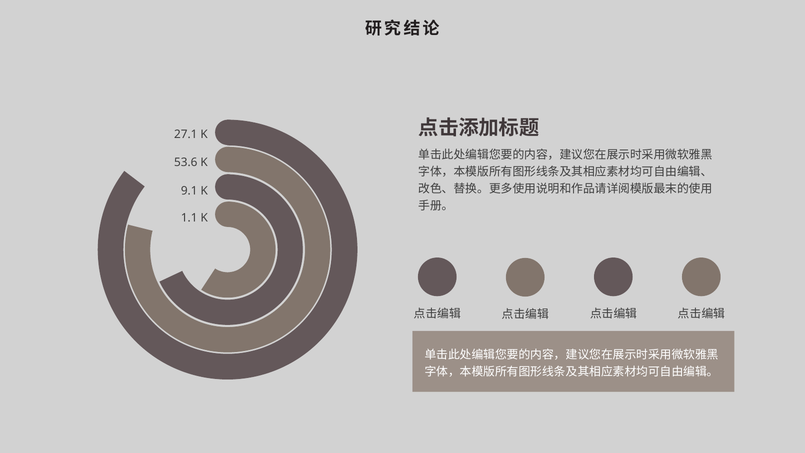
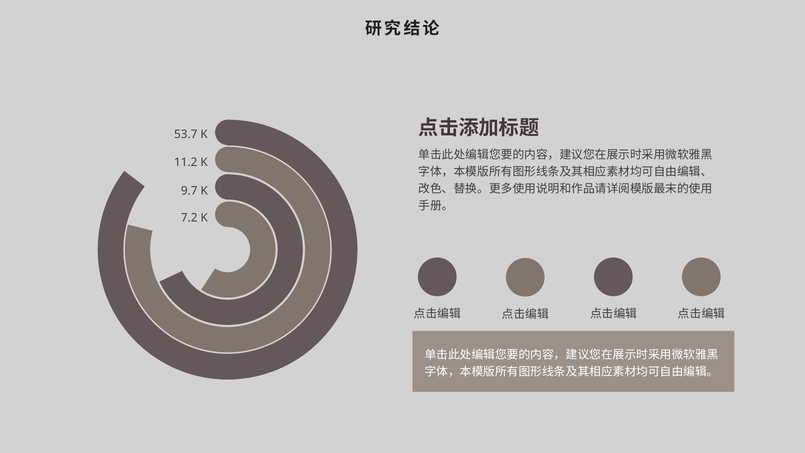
27.1: 27.1 -> 53.7 (186, 134)
53.6: 53.6 -> 11.2 (186, 163)
9.1: 9.1 -> 9.7 (189, 191)
1.1: 1.1 -> 7.2 (189, 218)
